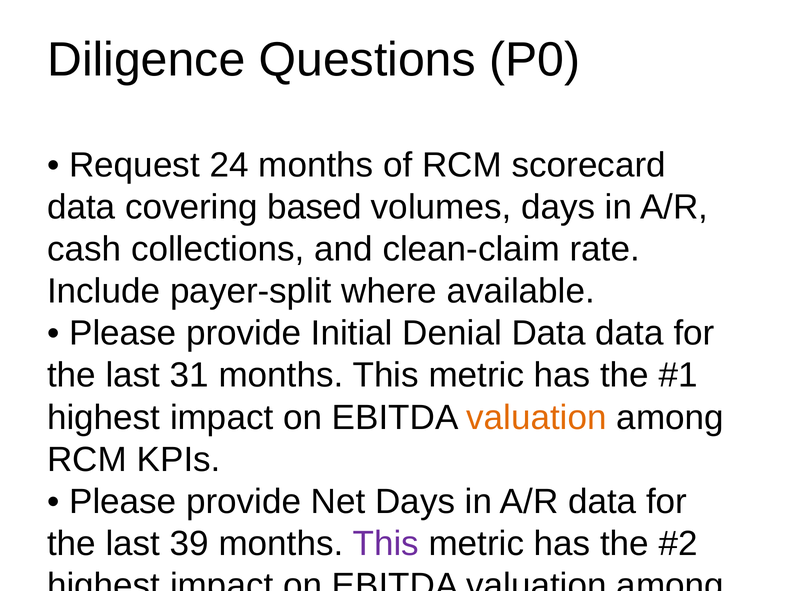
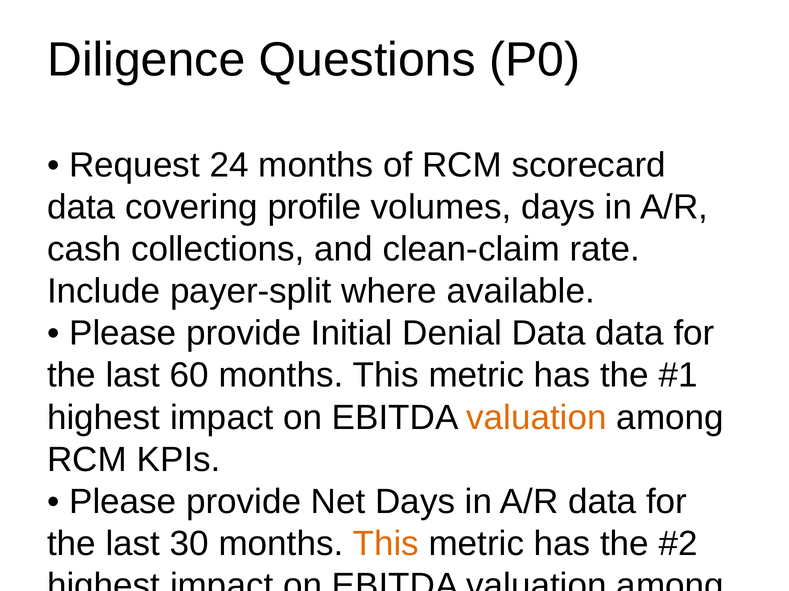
based: based -> profile (314, 208)
31: 31 -> 60 (189, 376)
39: 39 -> 30 (189, 544)
This colour: purple -> orange (386, 544)
